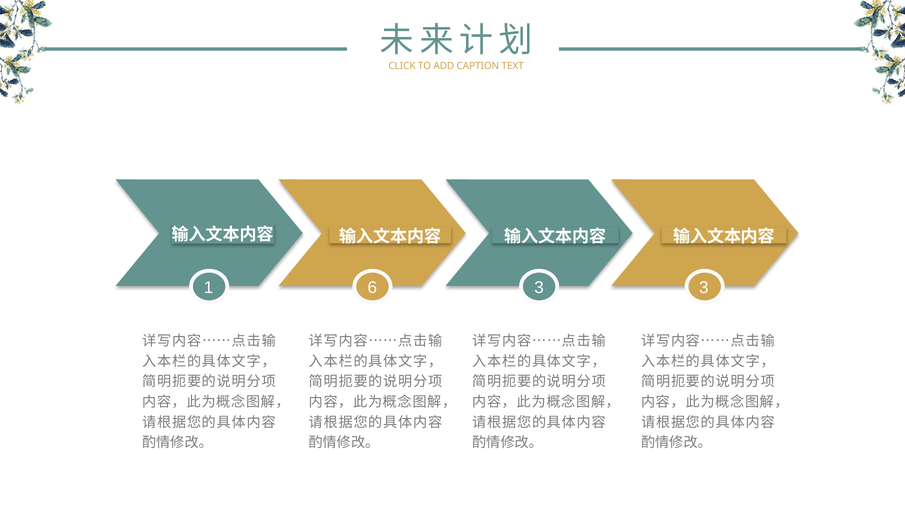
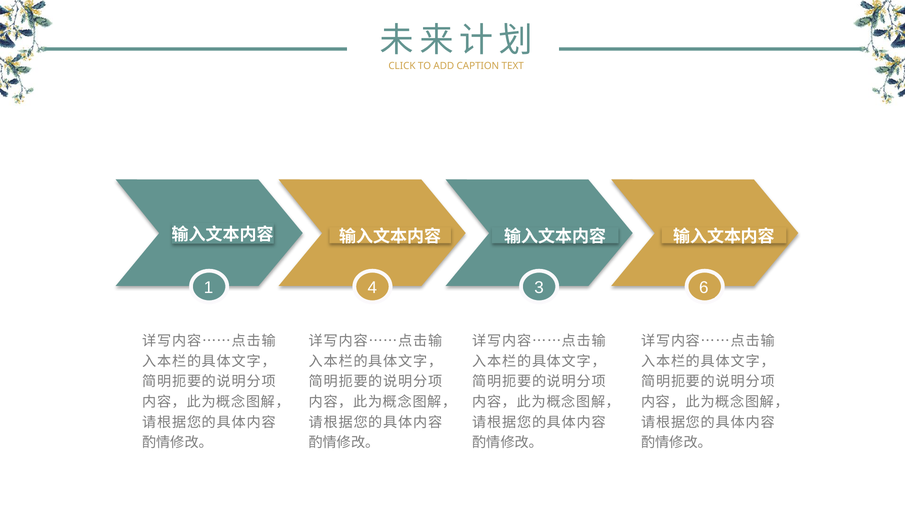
6: 6 -> 4 (372, 288)
3 3: 3 -> 6 (704, 288)
